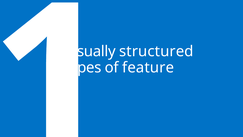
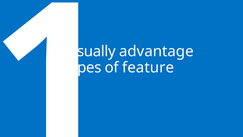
structured: structured -> advantage (156, 51)
